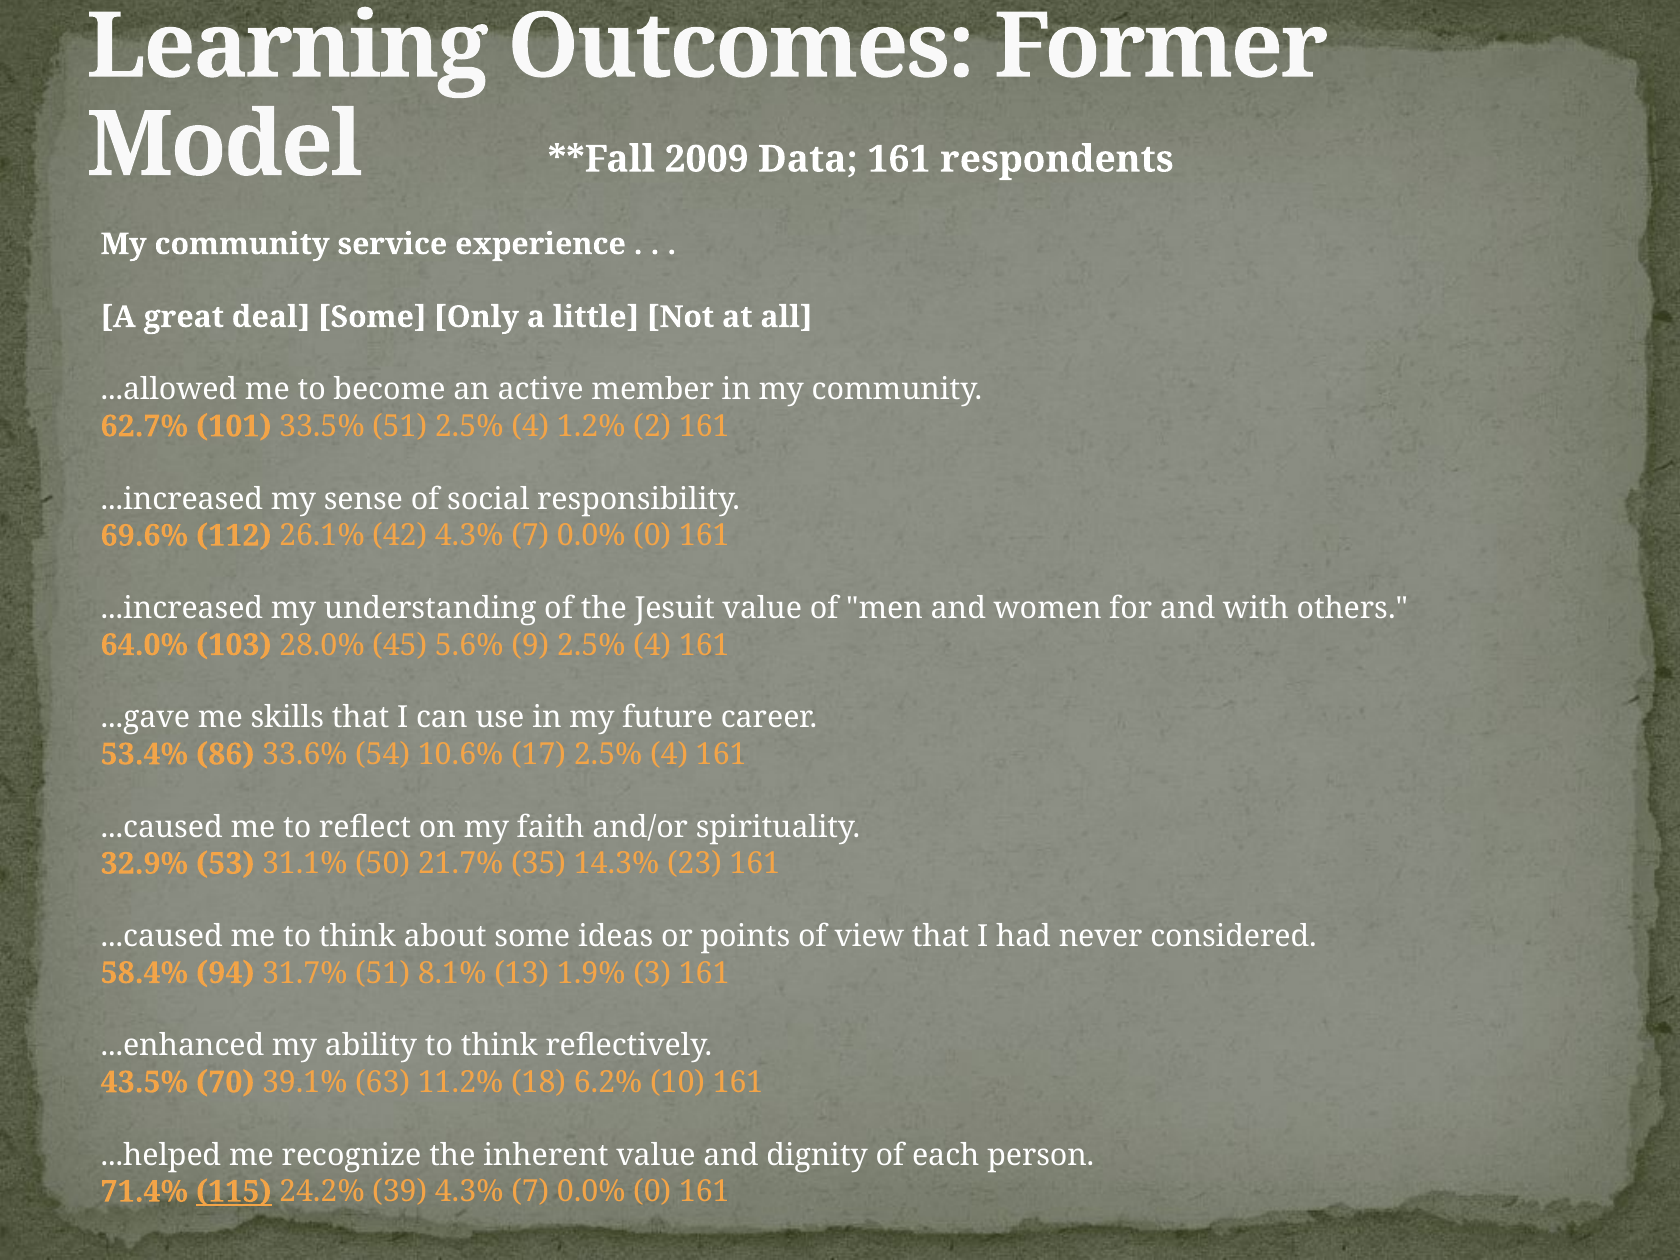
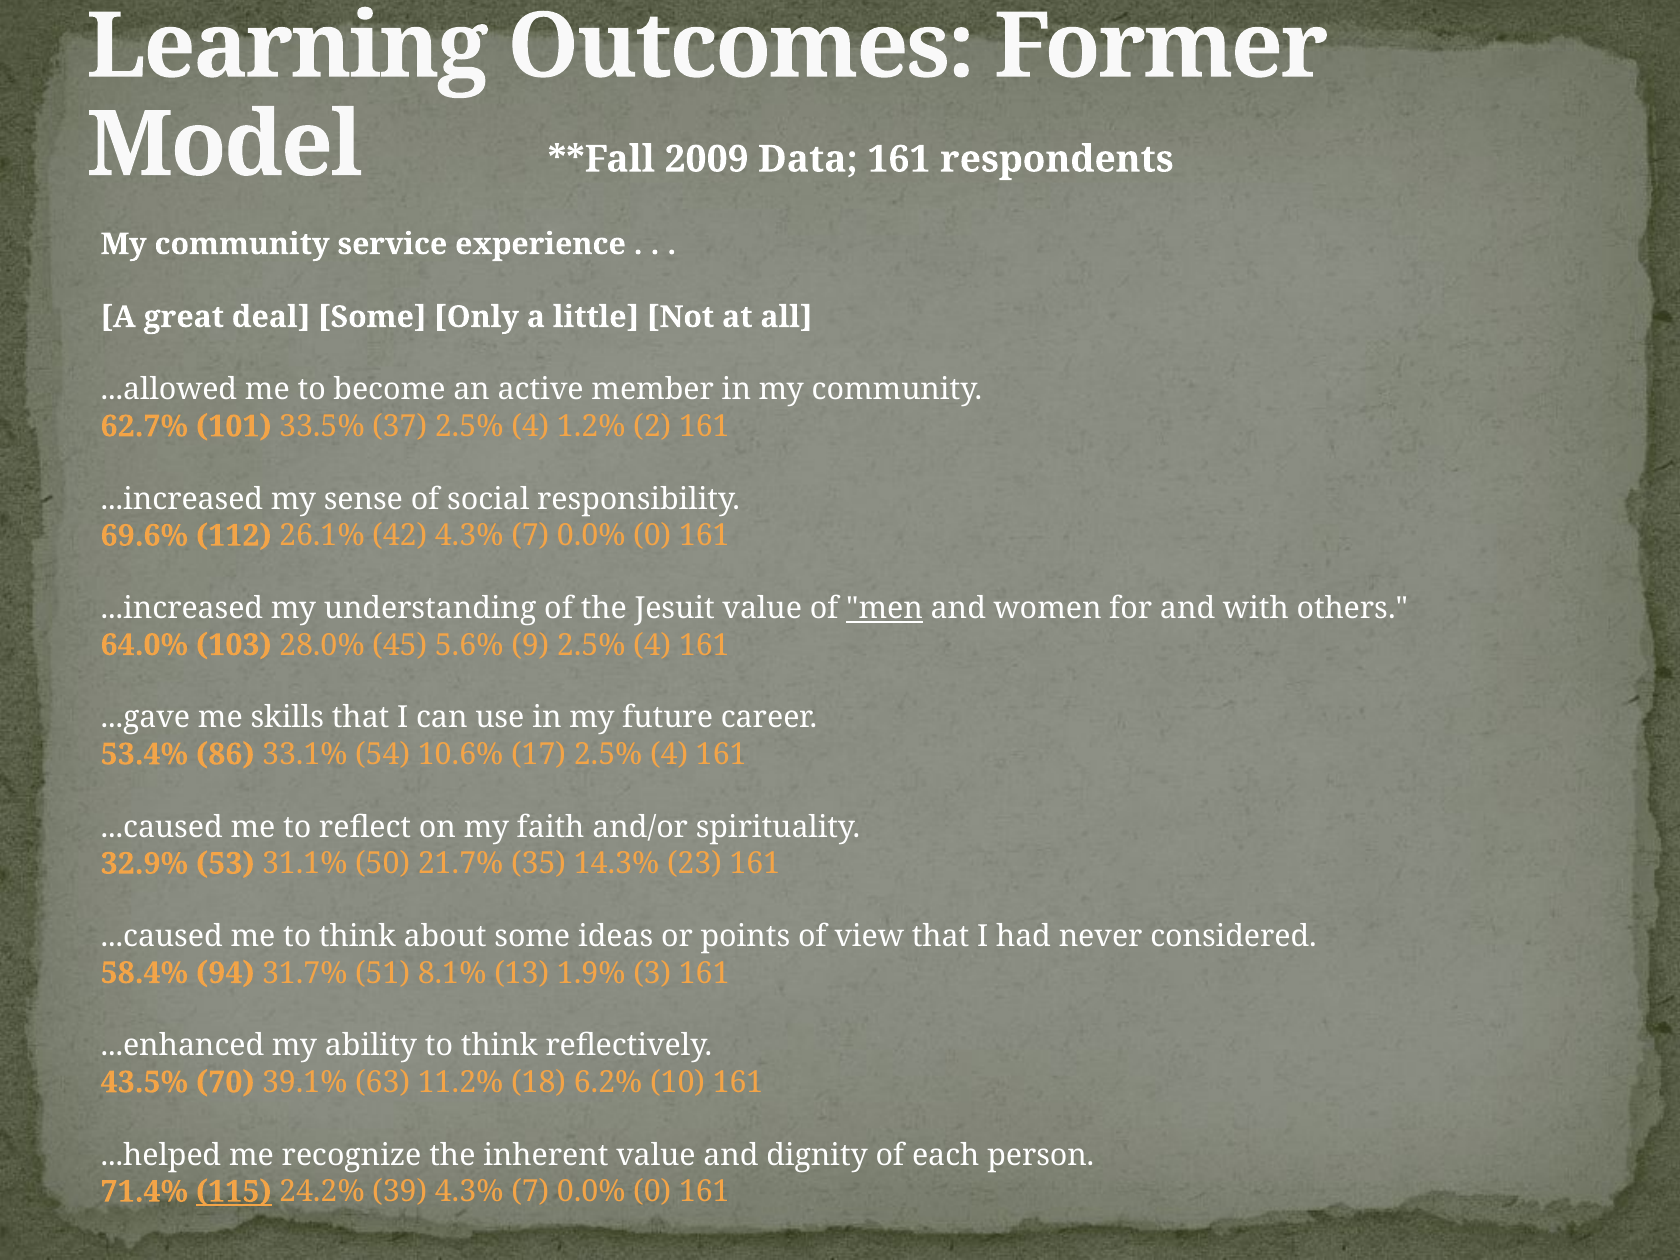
33.5% 51: 51 -> 37 (400, 426)
men underline: none -> present (885, 609)
33.6%: 33.6% -> 33.1% (305, 754)
